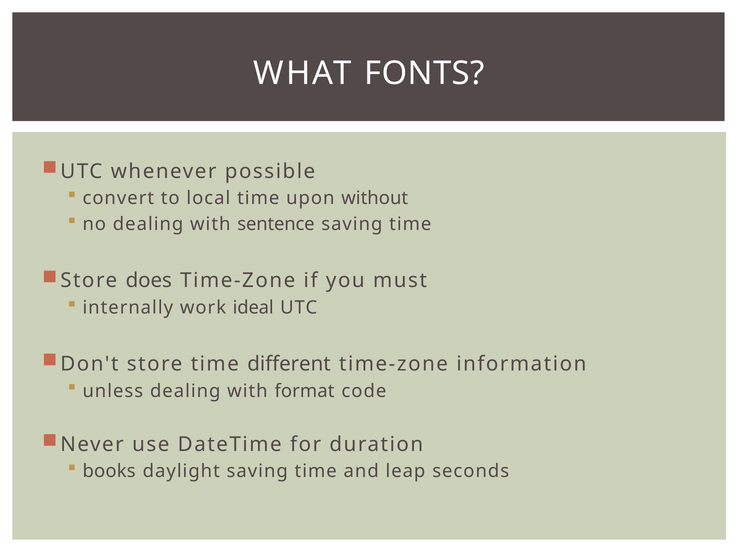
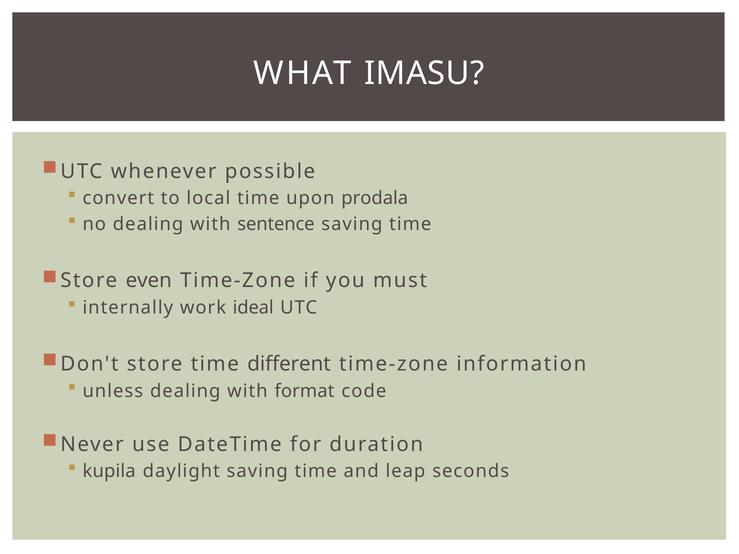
FONTS: FONTS -> IMASU (424, 74)
without: without -> prodala (375, 198)
does: does -> even (149, 281)
books: books -> kupila (109, 472)
